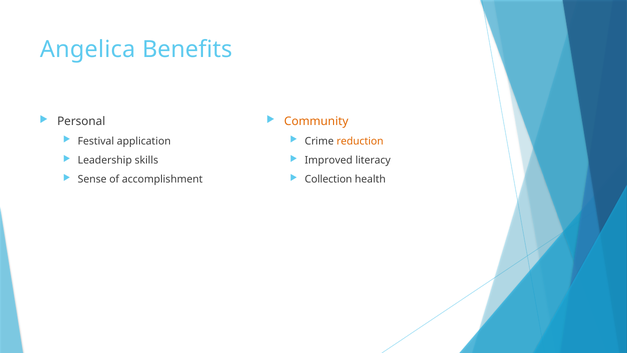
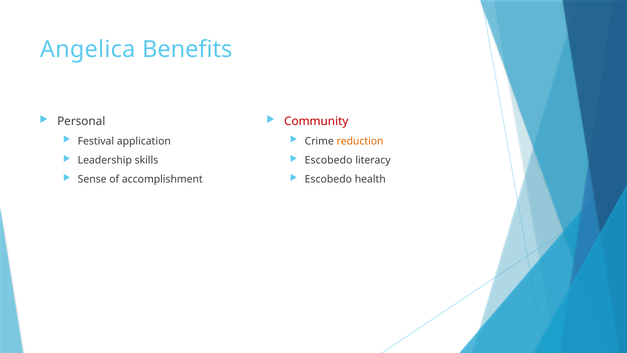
Community colour: orange -> red (316, 121)
Improved: Improved -> Escobedo (329, 160)
Collection: Collection -> Escobedo (328, 179)
